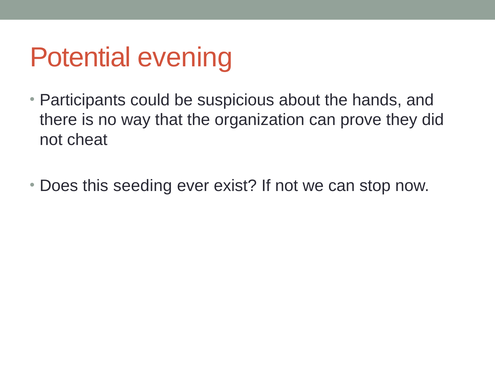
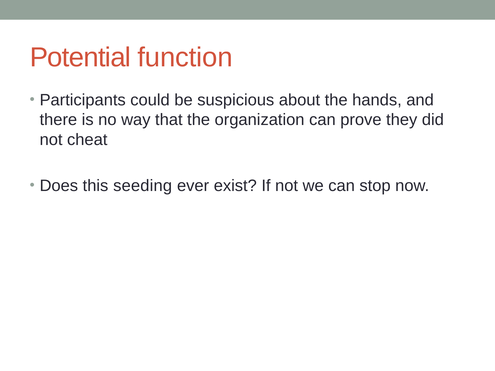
evening: evening -> function (185, 58)
